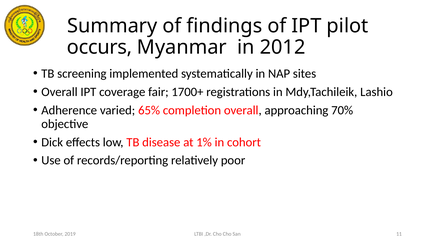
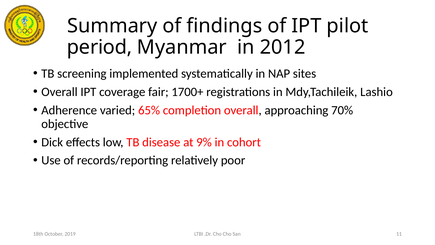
occurs: occurs -> period (100, 47)
1%: 1% -> 9% (204, 142)
